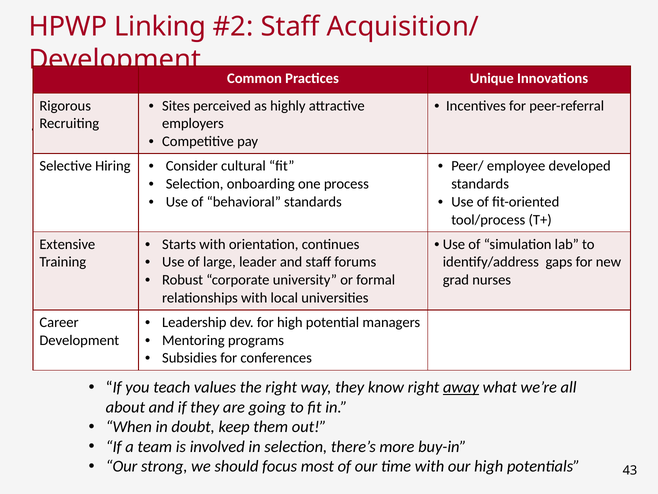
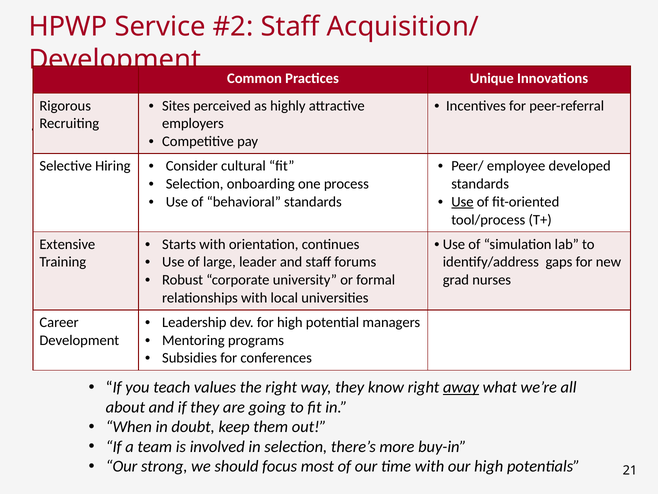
Linking: Linking -> Service (160, 27)
Use underline: none -> present (462, 202)
43: 43 -> 21 (630, 470)
